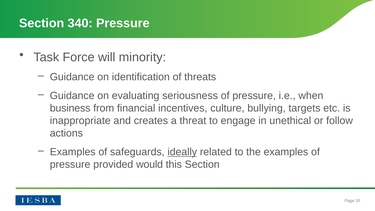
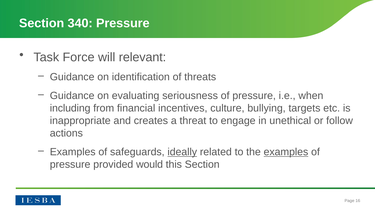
minority: minority -> relevant (142, 57)
business: business -> including (70, 108)
examples underline: none -> present (286, 152)
